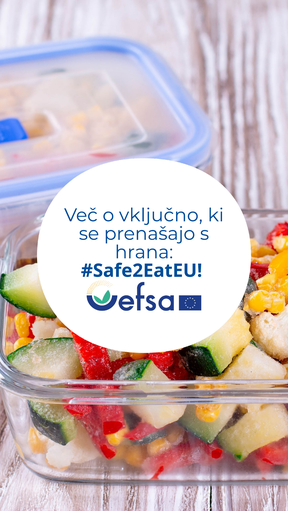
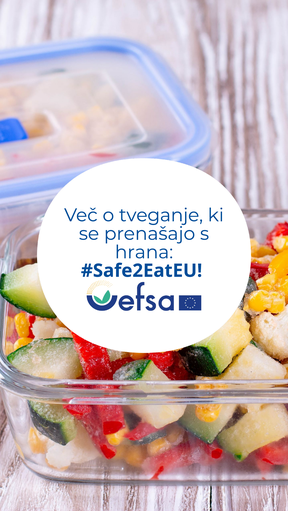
vključno: vključno -> tveganje (161, 216)
